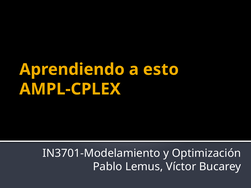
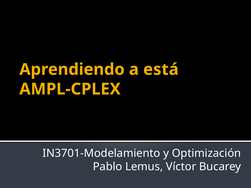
esto: esto -> está (161, 70)
